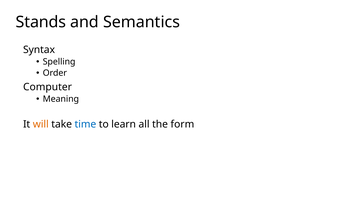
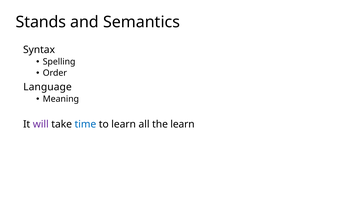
Computer: Computer -> Language (48, 87)
will colour: orange -> purple (41, 124)
the form: form -> learn (182, 124)
